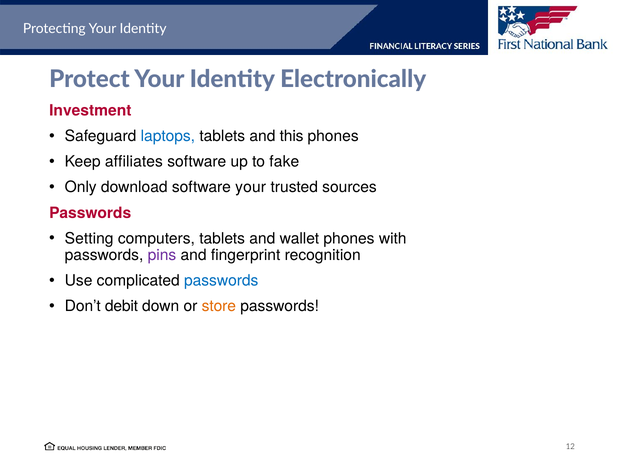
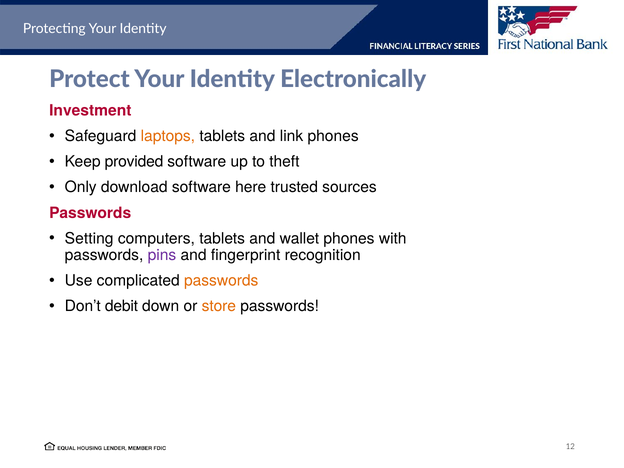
laptops colour: blue -> orange (168, 136)
this: this -> link (292, 136)
affiliates: affiliates -> provided (134, 162)
fake: fake -> theft (284, 162)
software your: your -> here (251, 187)
passwords colour: blue -> orange (221, 281)
